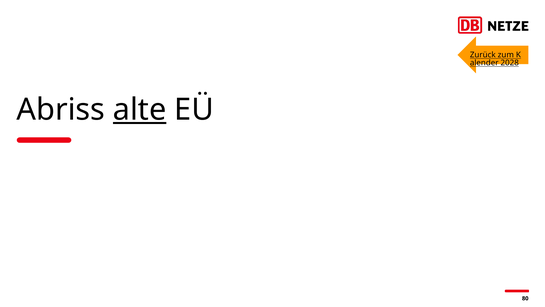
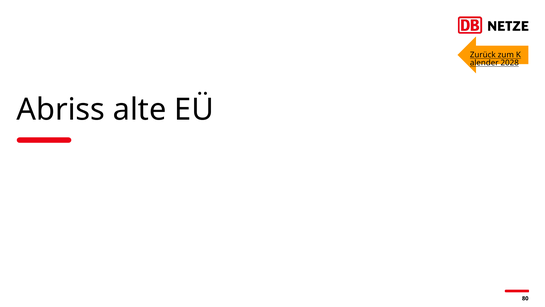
alte underline: present -> none (140, 110)
